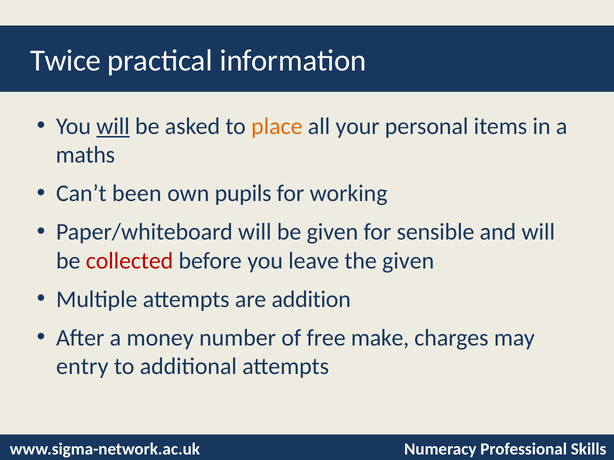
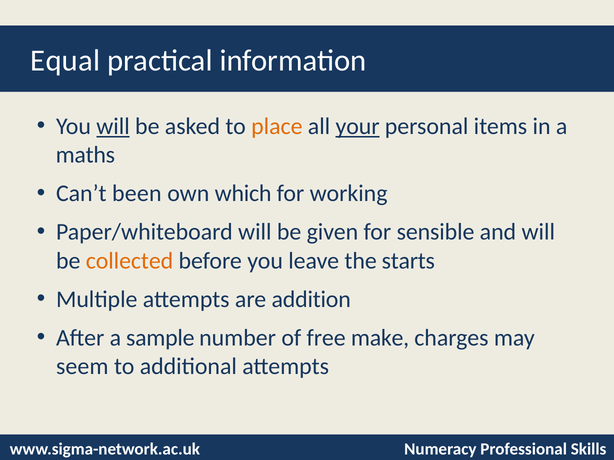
Twice: Twice -> Equal (65, 61)
your underline: none -> present (358, 127)
pupils: pupils -> which (243, 194)
collected colour: red -> orange (130, 261)
the given: given -> starts (408, 261)
money: money -> sample (160, 338)
entry: entry -> seem (82, 367)
